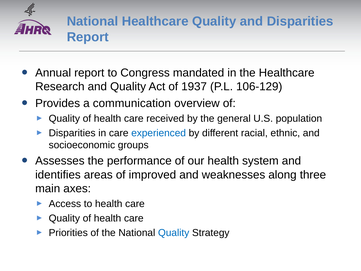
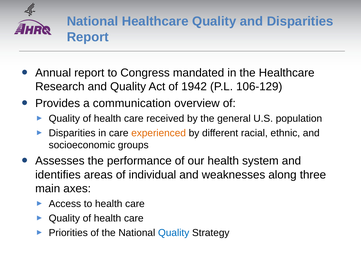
1937: 1937 -> 1942 (194, 87)
experienced colour: blue -> orange (159, 133)
improved: improved -> individual (152, 175)
